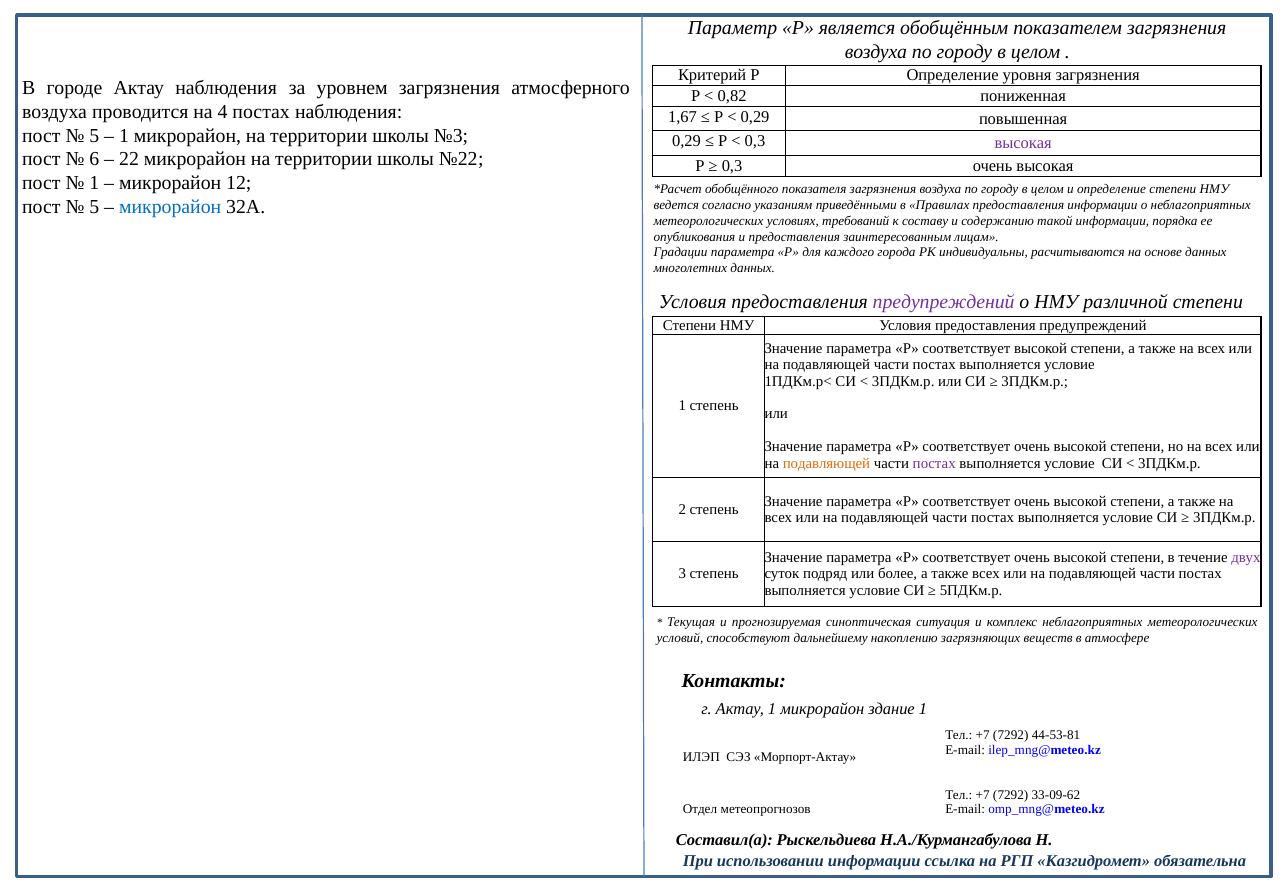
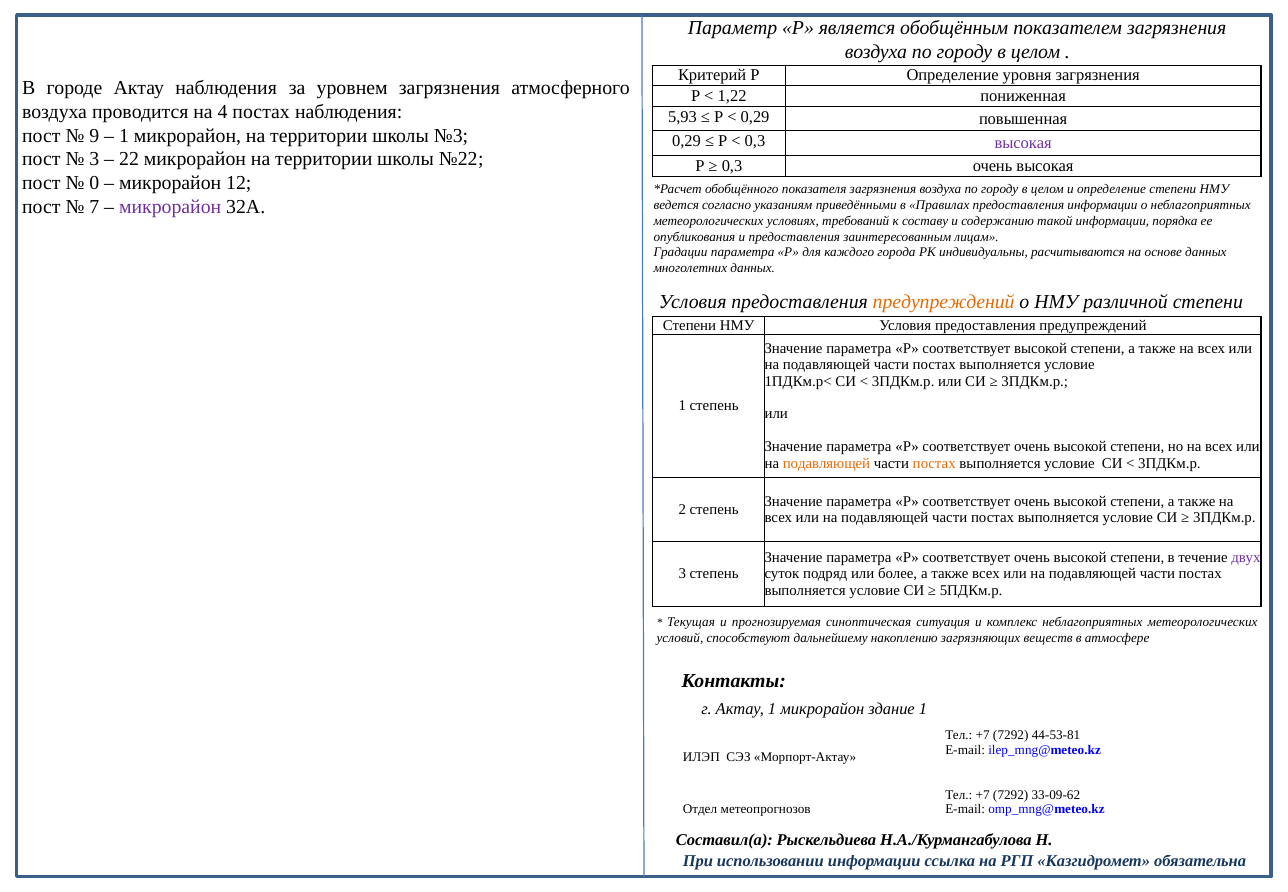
0,82: 0,82 -> 1,22 (732, 96)
1,67: 1,67 -> 5,93 (682, 117)
5: 5 -> 9 (94, 135)
6: 6 -> 3 (94, 159)
1: 1 -> 0 (94, 183)
5: 5 -> 7 (94, 207)
микрорайон colour: blue -> purple (170, 207)
предупреждений colour: purple -> orange (944, 302)
постах colour: purple -> orange (934, 463)
